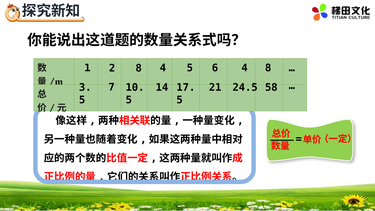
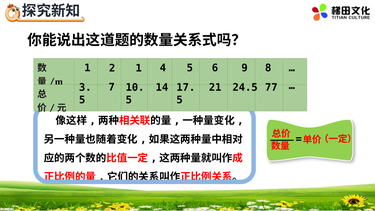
2 8: 8 -> 1 (139, 68)
6 4: 4 -> 9 (245, 68)
58: 58 -> 77 (271, 88)
